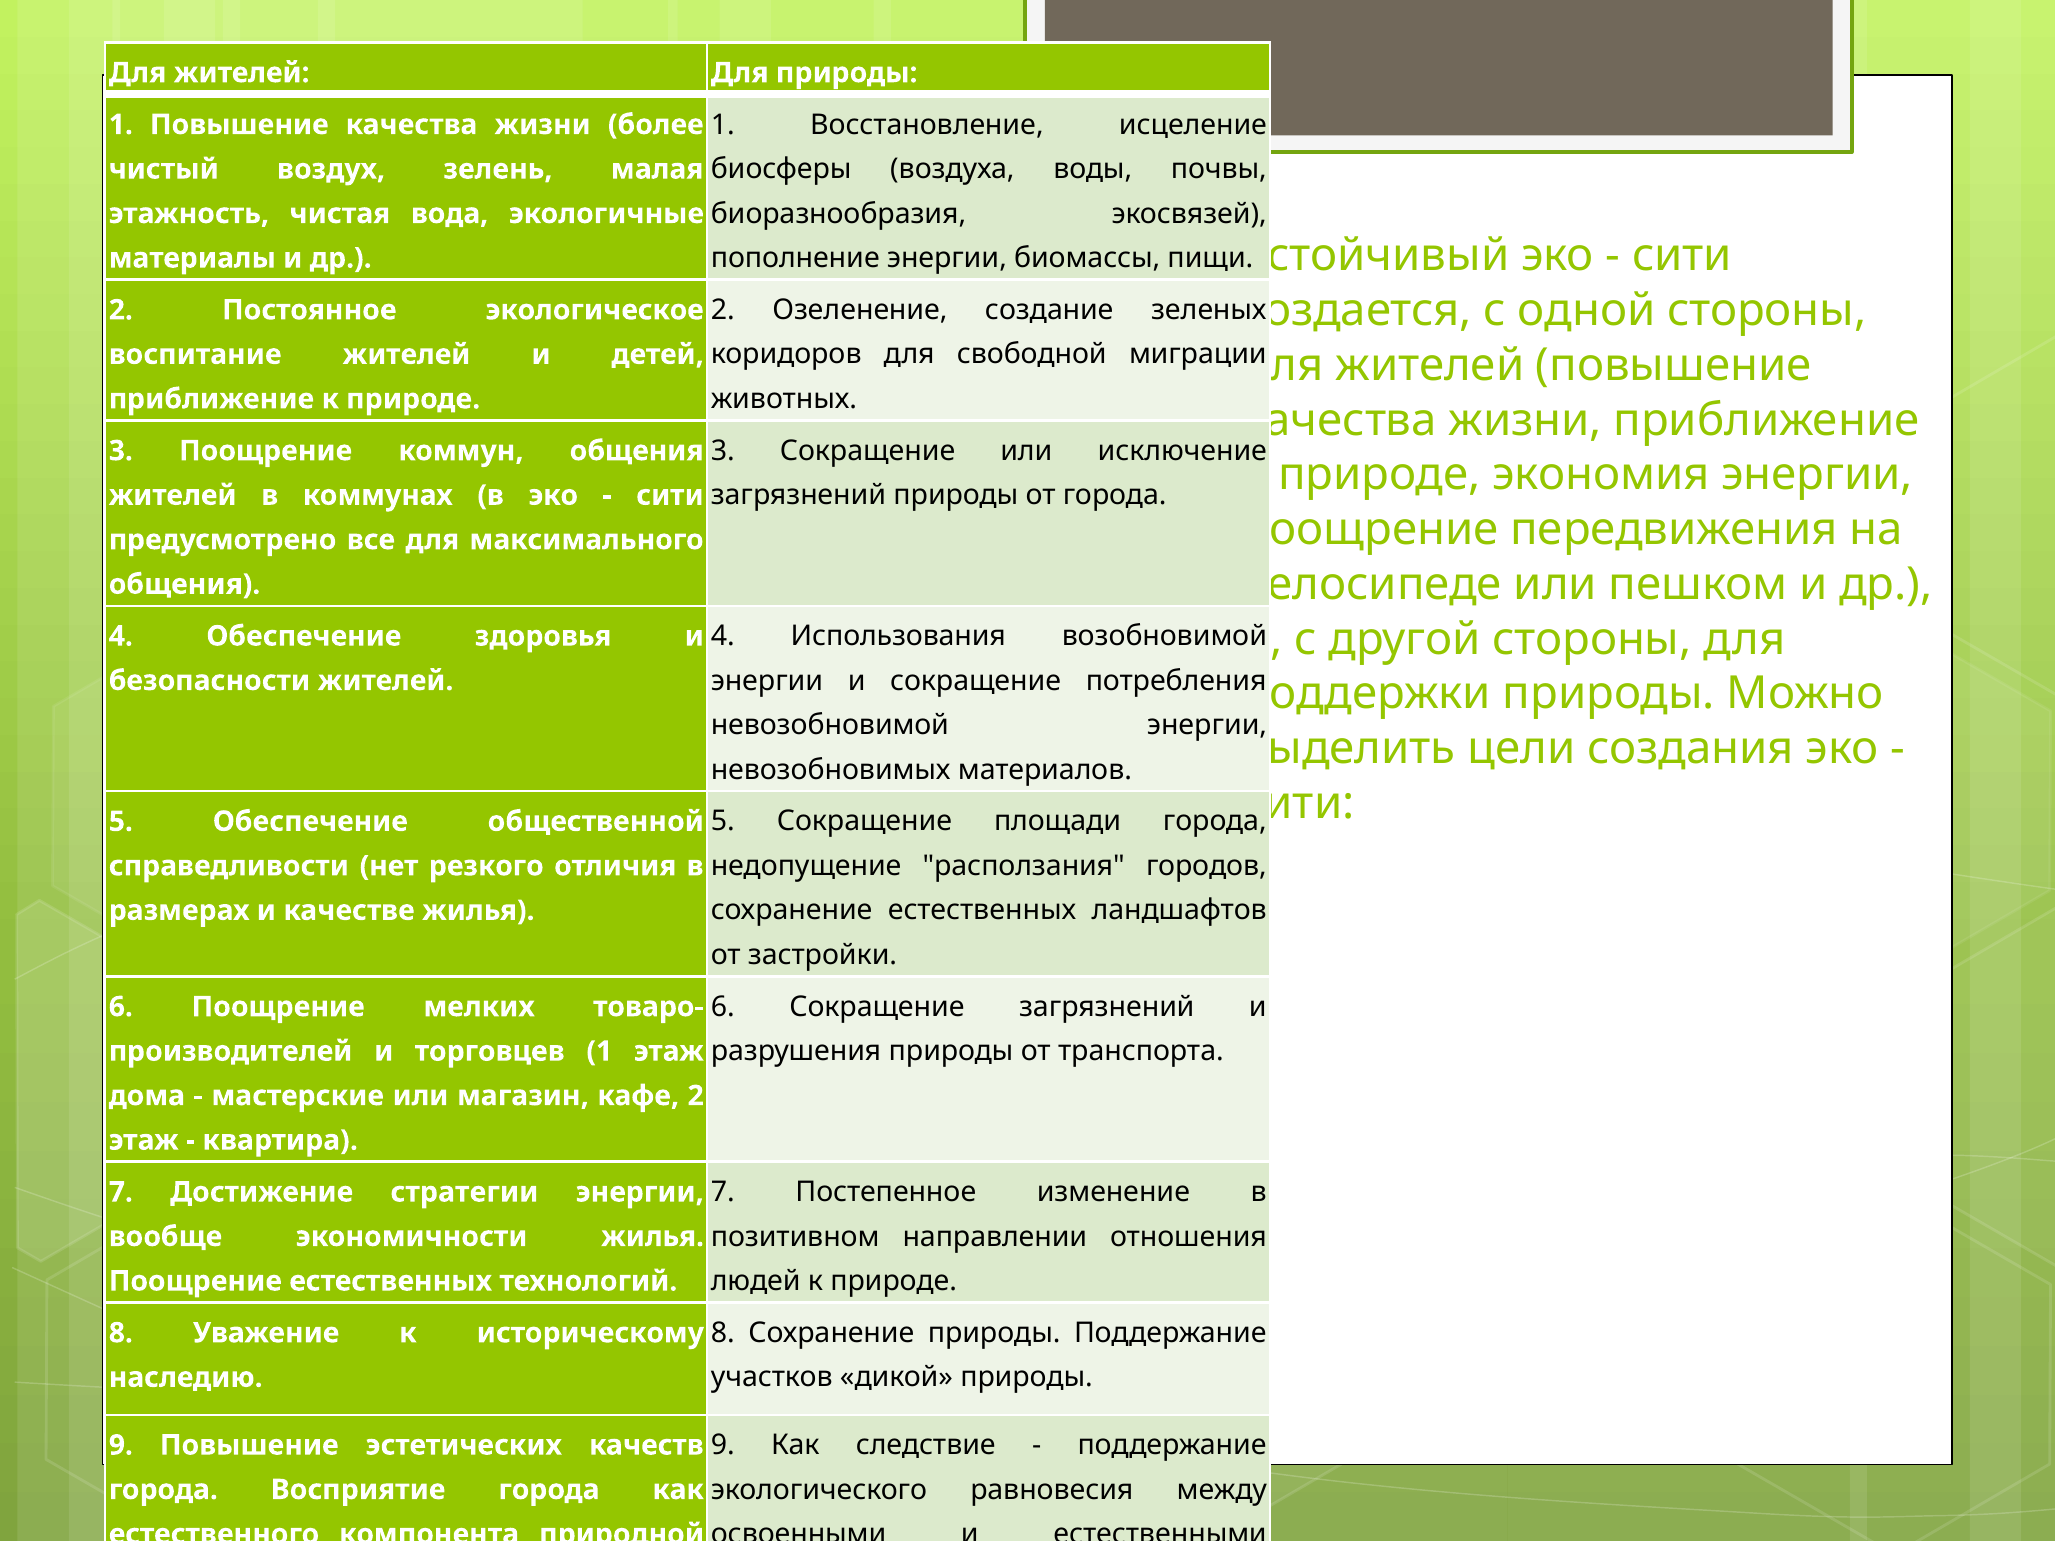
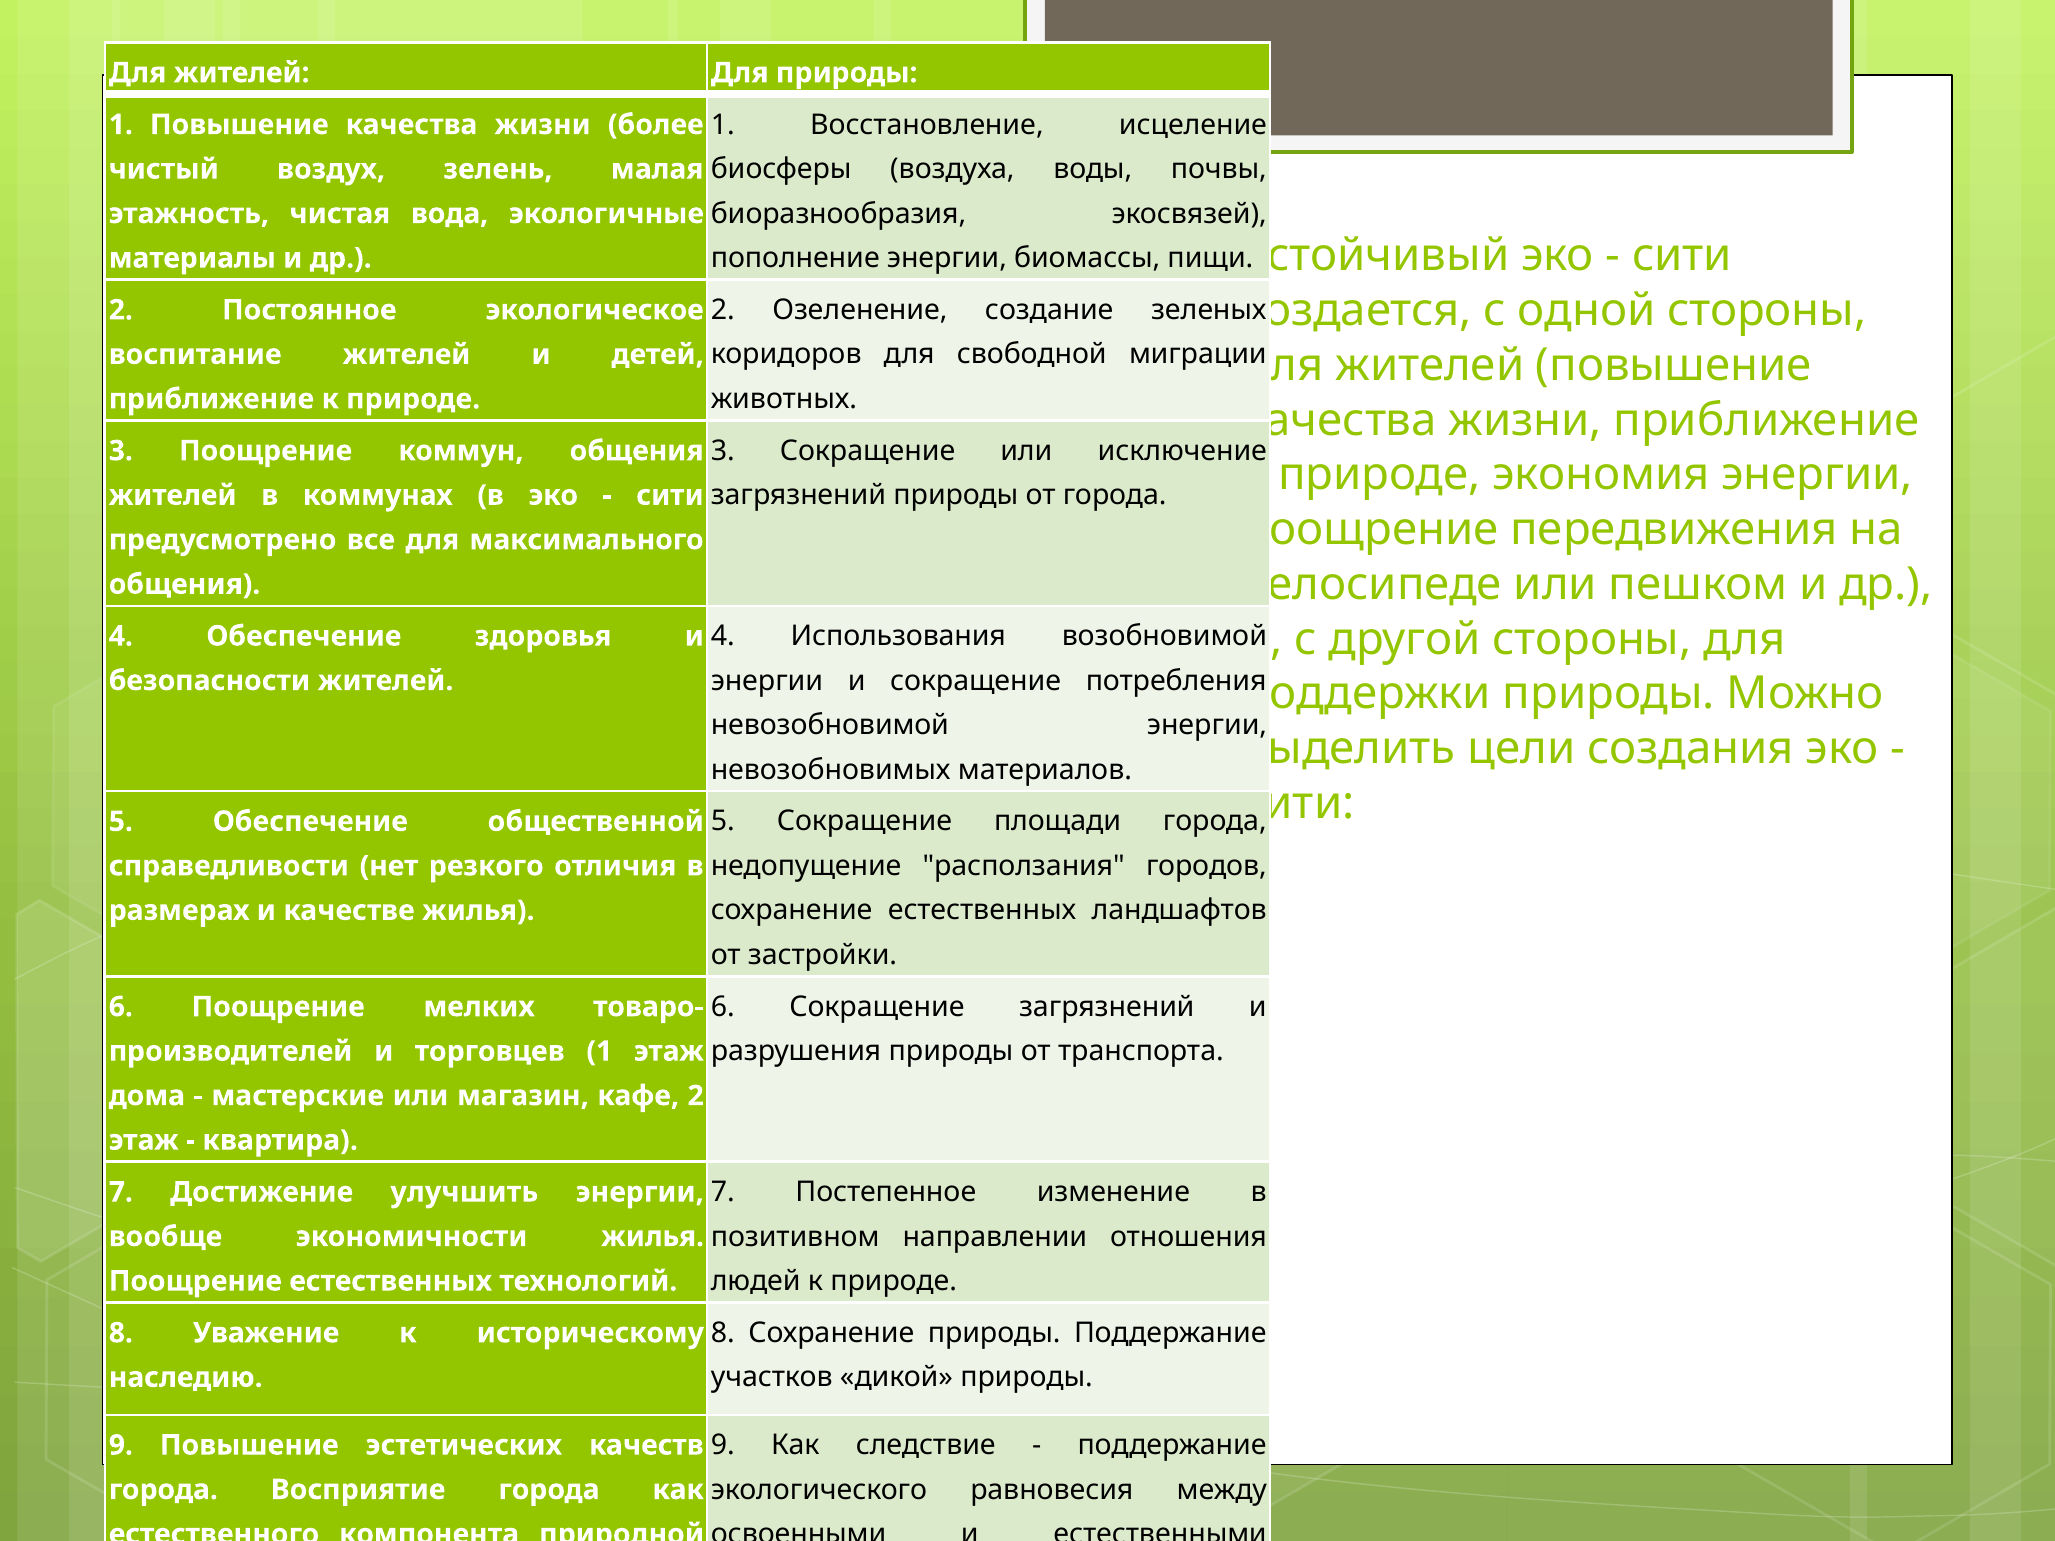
стратегии: стратегии -> улучшить (464, 1192)
